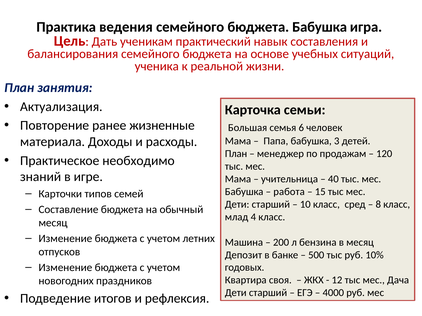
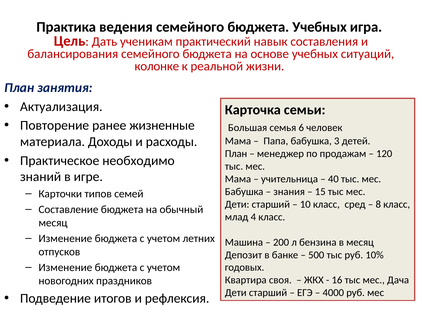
бюджета Бабушка: Бабушка -> Учебных (320, 27)
ученика: ученика -> колонке (157, 66)
работа: работа -> знания (289, 192)
12: 12 -> 16 (337, 281)
